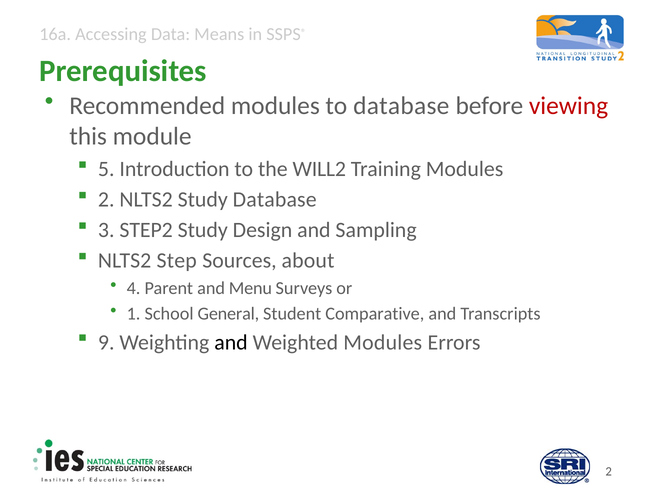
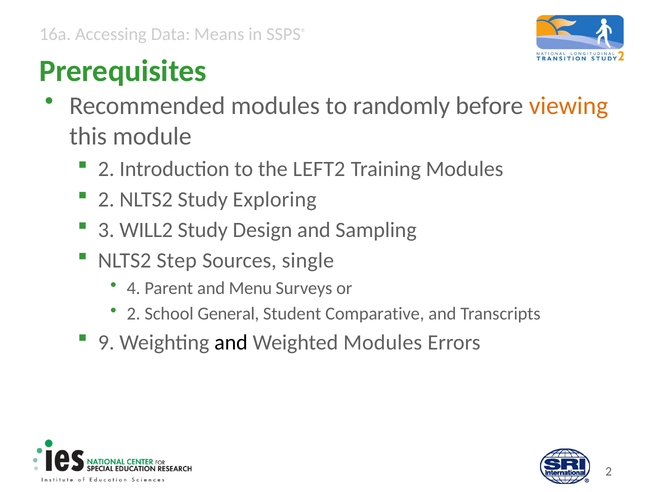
to database: database -> randomly (402, 106)
viewing colour: red -> orange (569, 106)
5: 5 -> 2 (106, 169)
WILL2: WILL2 -> LEFT2 (319, 169)
Study Database: Database -> Exploring (275, 199)
STEP2: STEP2 -> WILL2 (146, 230)
about: about -> single (308, 260)
1: 1 -> 2 (134, 313)
